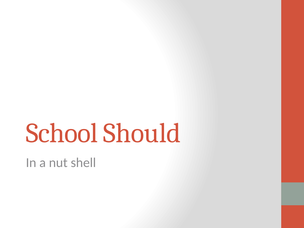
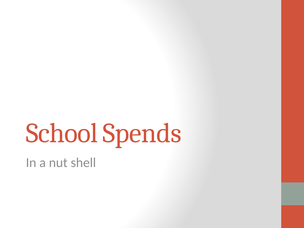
Should: Should -> Spends (142, 133)
